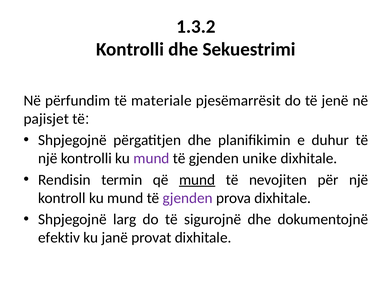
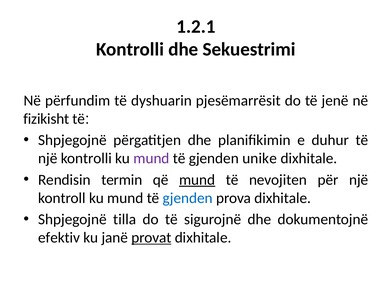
1.3.2: 1.3.2 -> 1.2.1 (196, 26)
materiale: materiale -> dyshuarin (161, 101)
pajisjet: pajisjet -> fizikisht (46, 119)
gjenden colour: purple -> blue (188, 198)
larg: larg -> tilla (125, 219)
provat underline: none -> present (151, 238)
